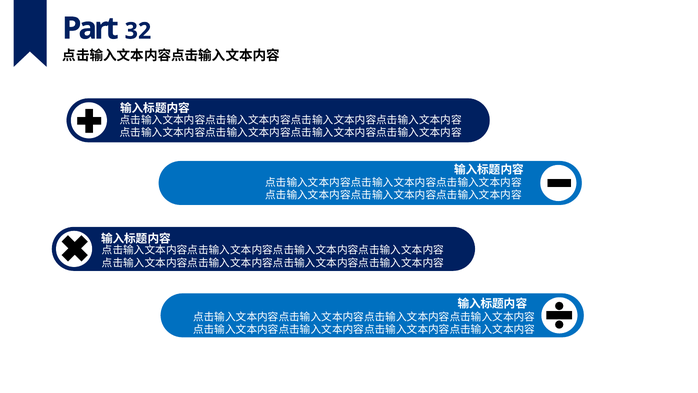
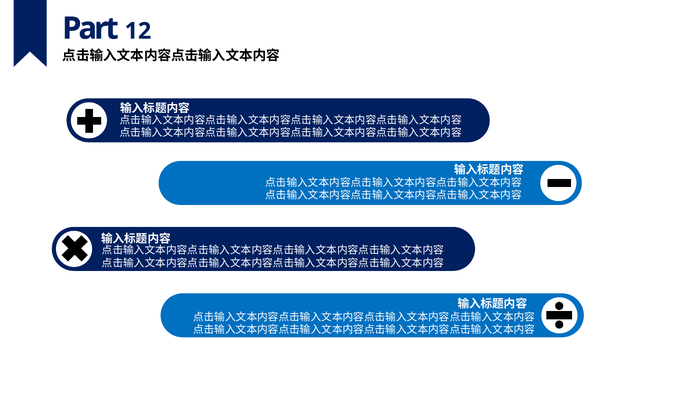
32: 32 -> 12 (138, 31)
